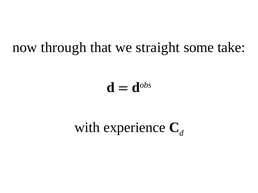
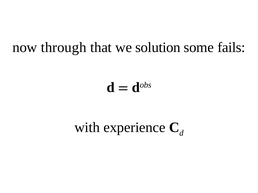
straight: straight -> solution (158, 47)
take: take -> fails (231, 47)
